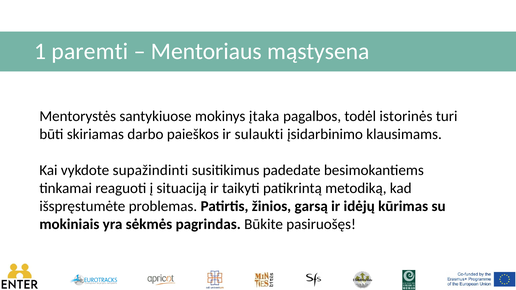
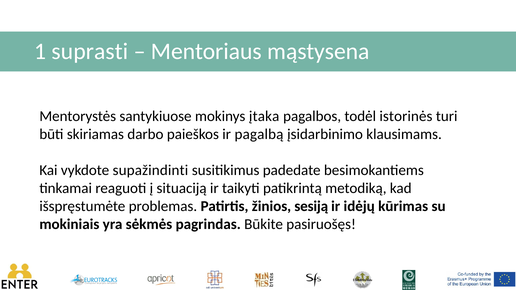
paremti: paremti -> suprasti (90, 51)
sulaukti: sulaukti -> pagalbą (259, 134)
garsą: garsą -> sesiją (311, 206)
